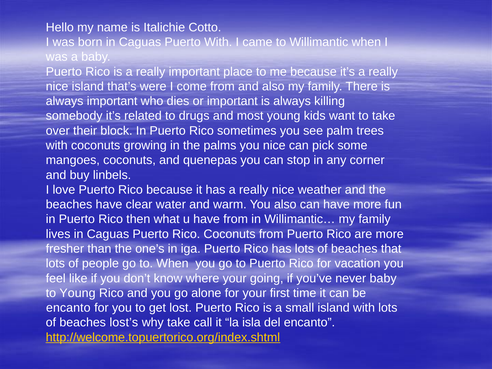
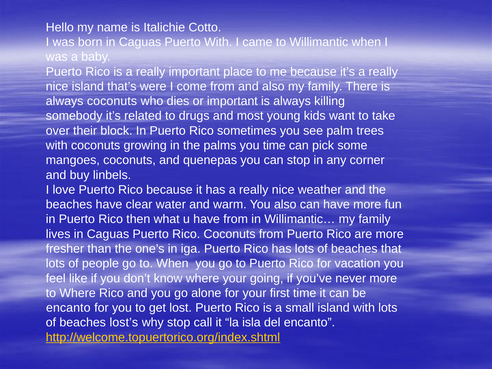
always important: important -> coconuts (112, 101)
you nice: nice -> time (274, 145)
never baby: baby -> more (383, 278)
to Young: Young -> Where (78, 293)
why take: take -> stop (179, 323)
